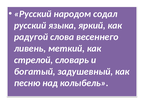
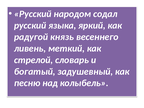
слова: слова -> князь (62, 37)
